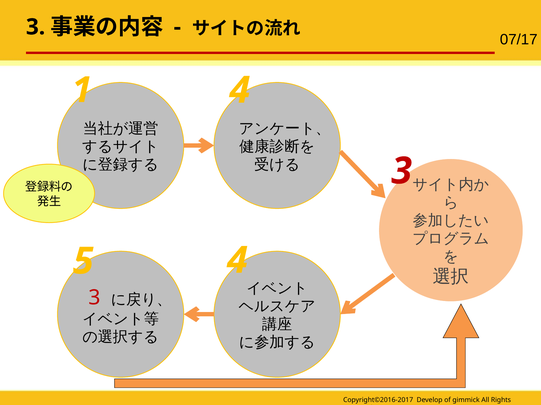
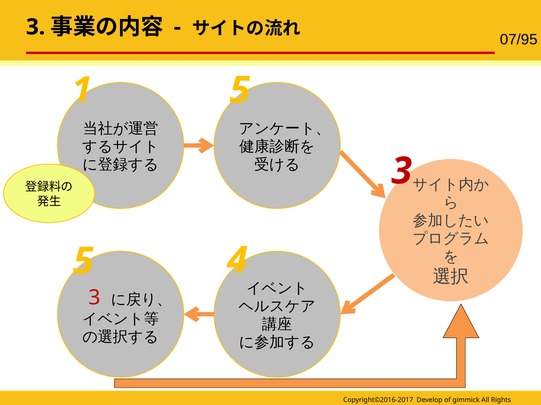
07/17: 07/17 -> 07/95 (519, 40)
1 4: 4 -> 5 (240, 90)
